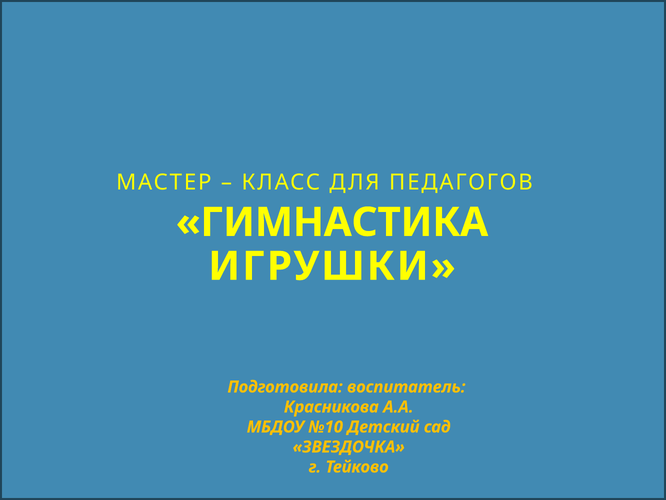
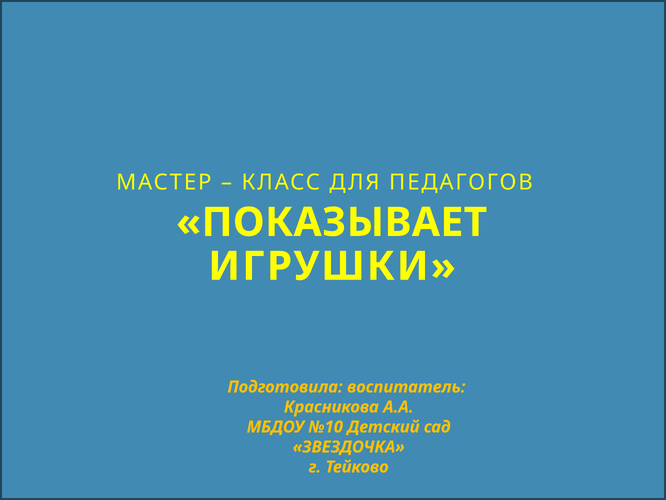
ГИМНАСТИКА: ГИМНАСТИКА -> ПОКАЗЫВАЕТ (332, 222)
